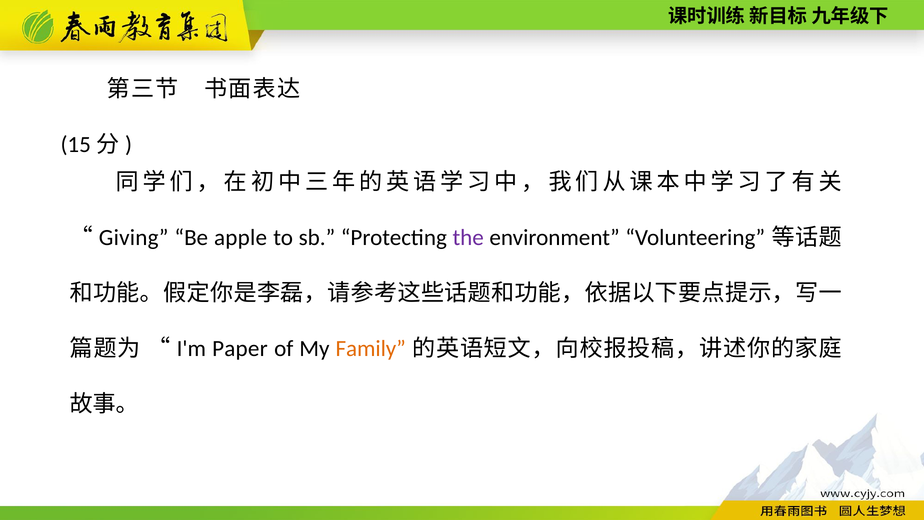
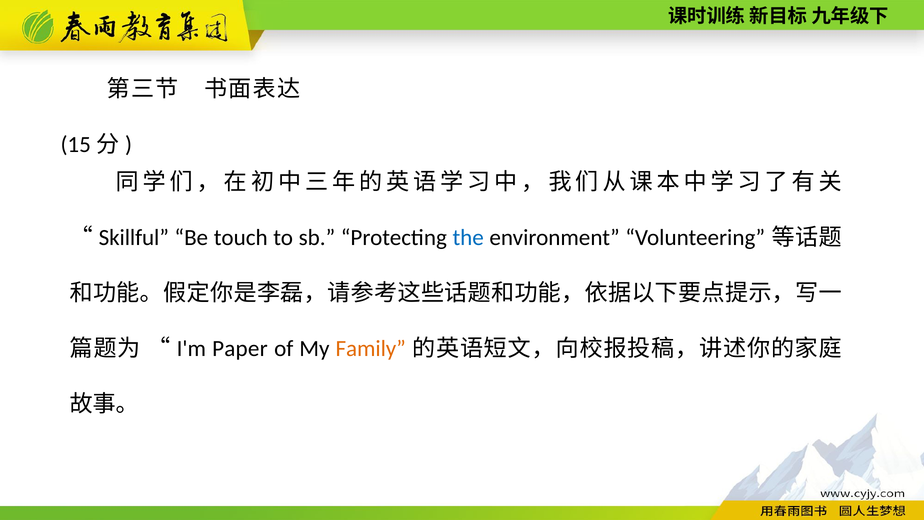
Giving: Giving -> Skillful (134, 237)
apple: apple -> touch (241, 237)
the colour: purple -> blue (468, 237)
